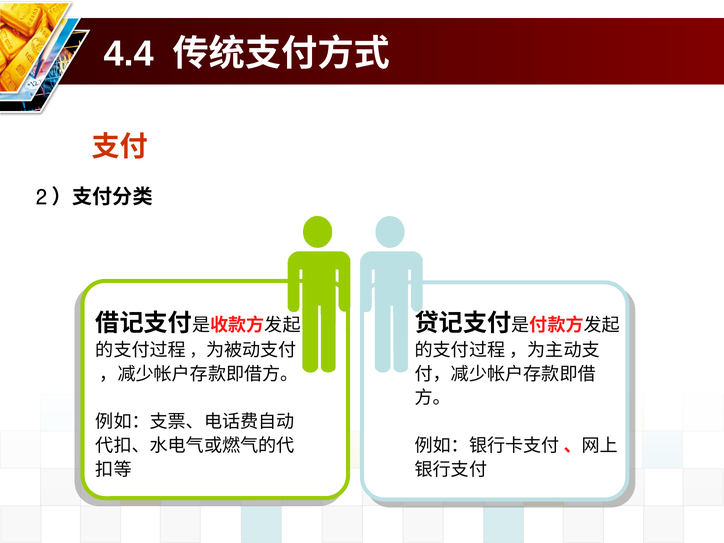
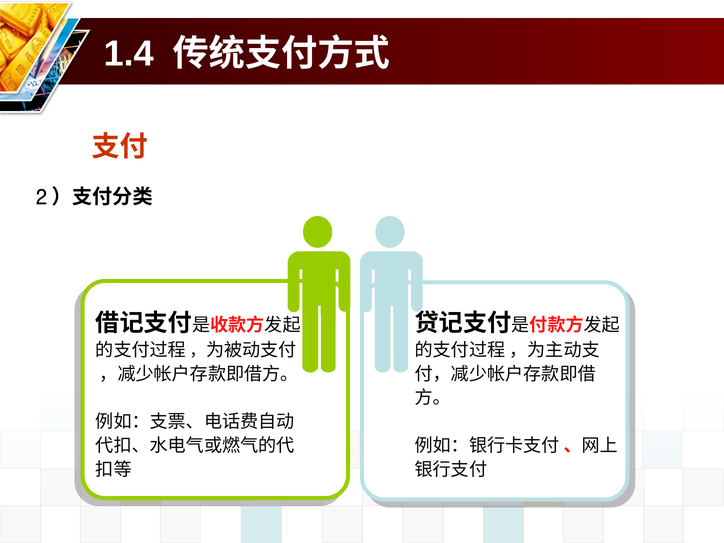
4.4: 4.4 -> 1.4 (129, 54)
